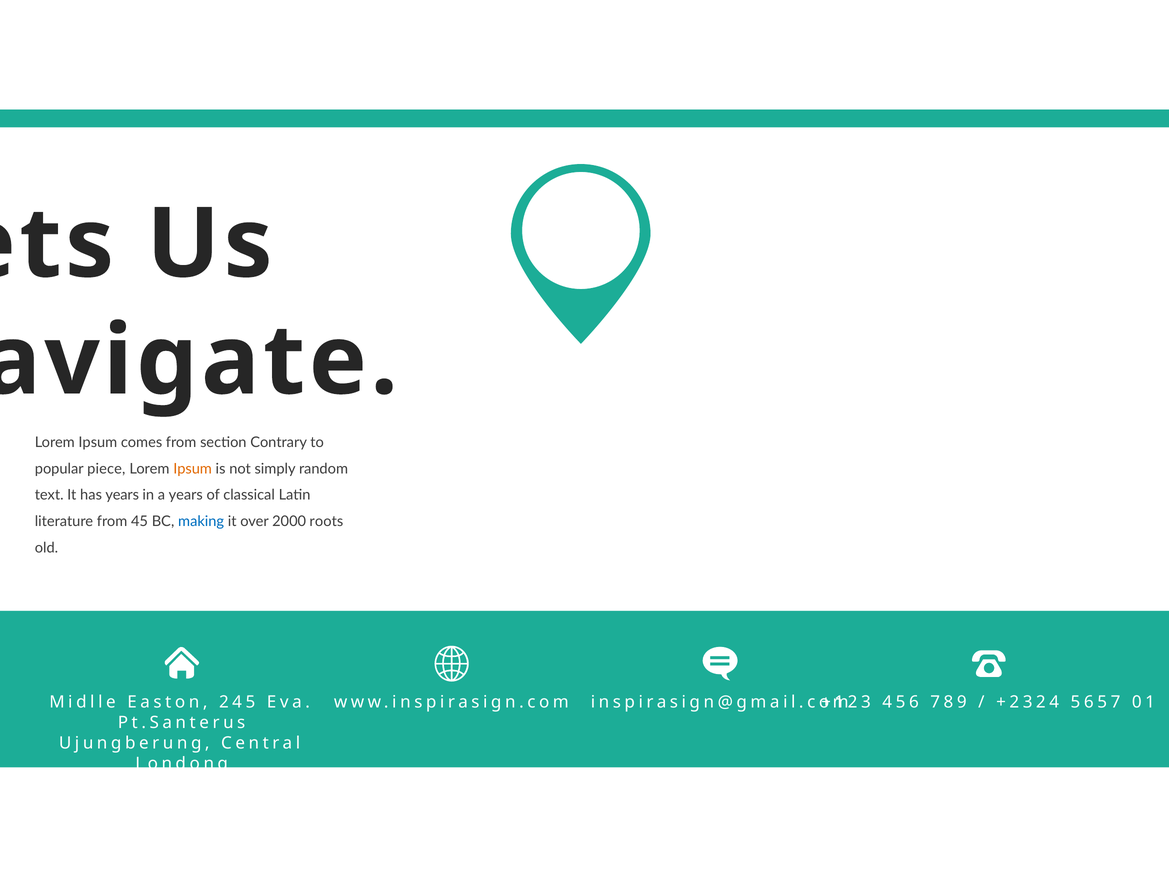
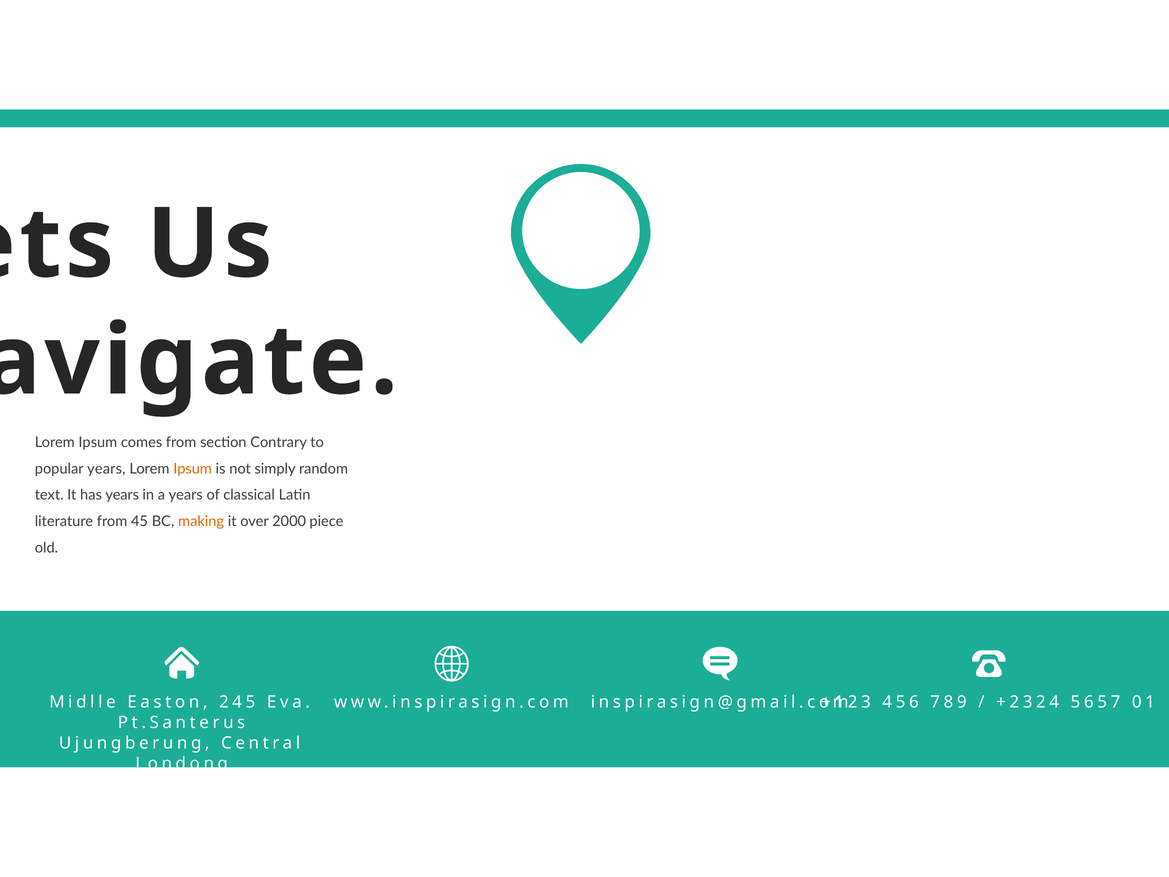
popular piece: piece -> years (106, 469)
making colour: blue -> orange (201, 521)
roots: roots -> piece (326, 521)
